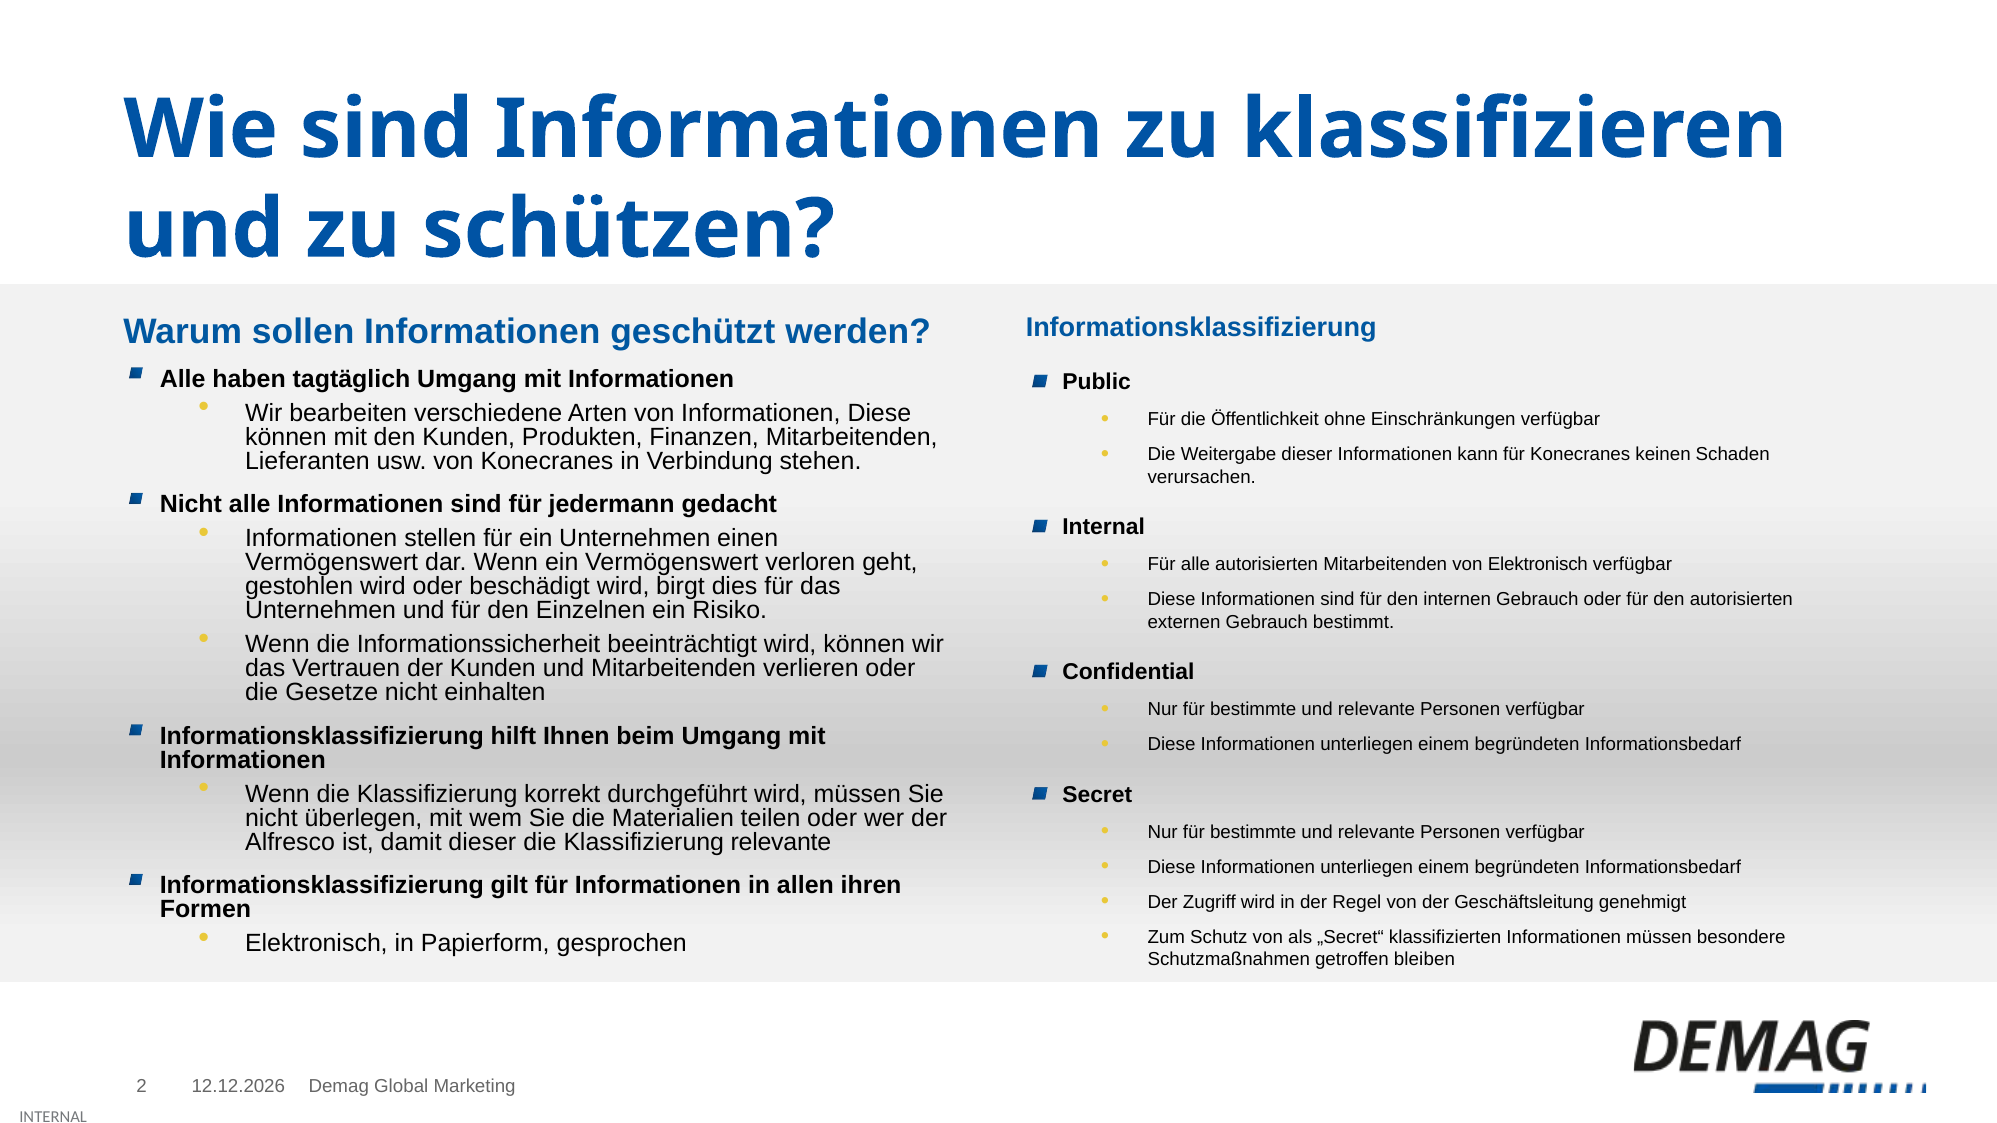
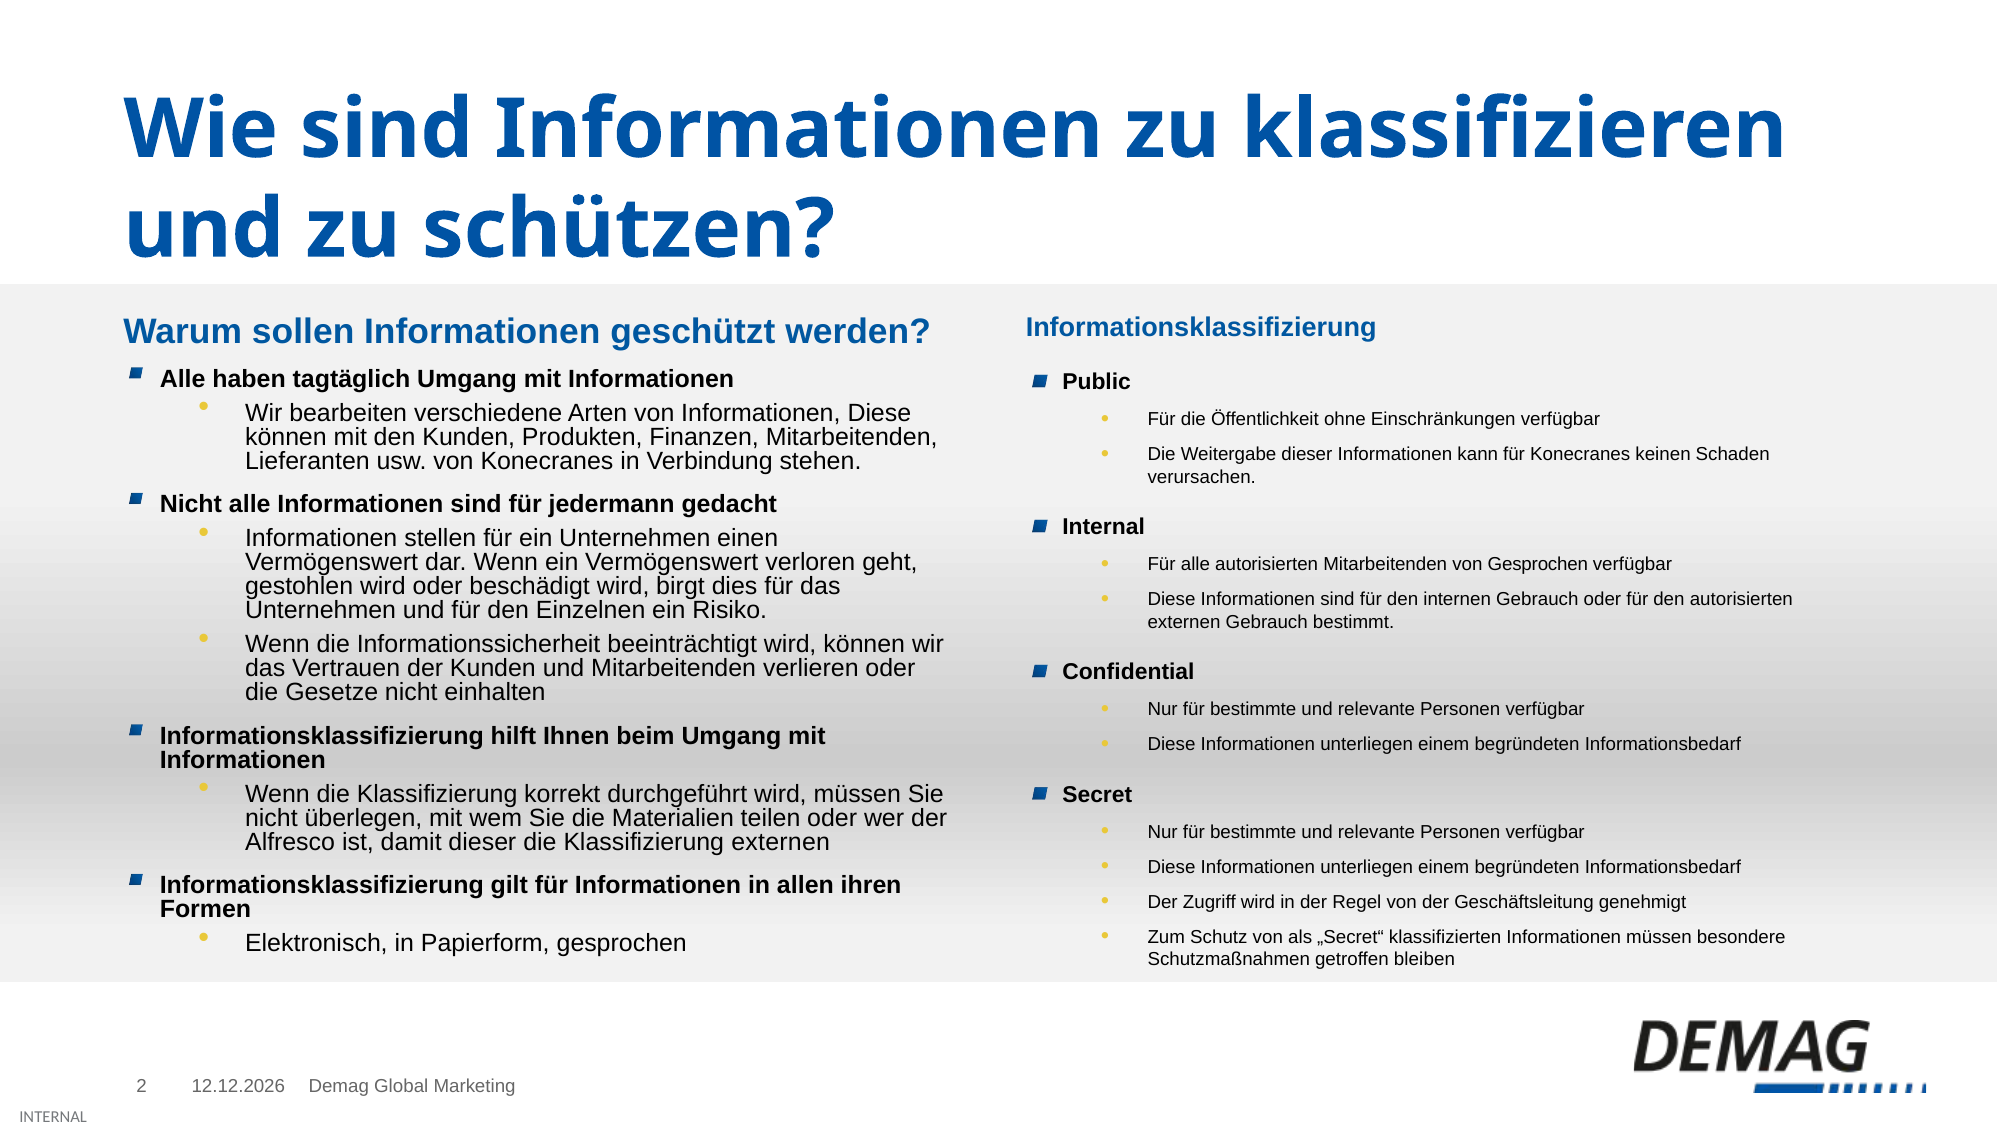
von Elektronisch: Elektronisch -> Gesprochen (1538, 565)
Klassifizierung relevante: relevante -> externen (781, 842)
